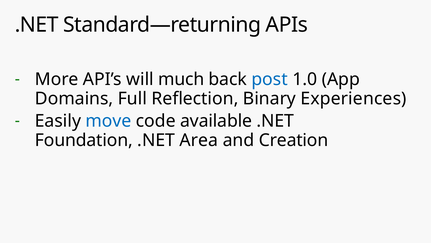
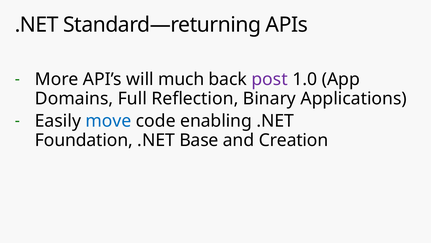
post colour: blue -> purple (270, 79)
Experiences: Experiences -> Applications (354, 98)
available: available -> enabling (216, 121)
Area: Area -> Base (199, 140)
